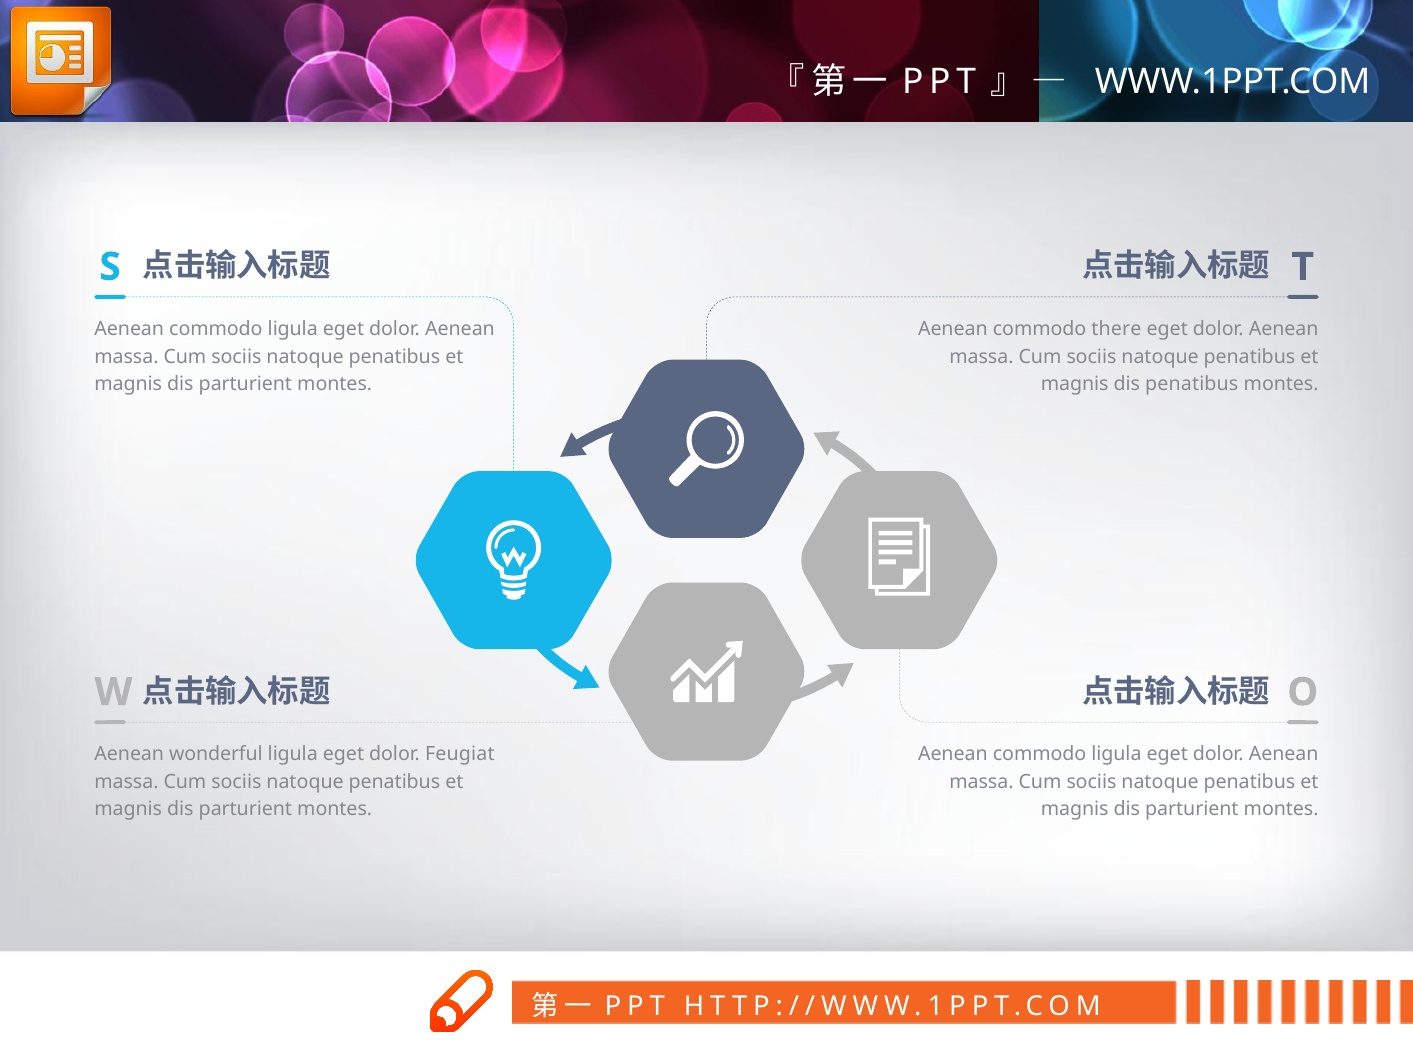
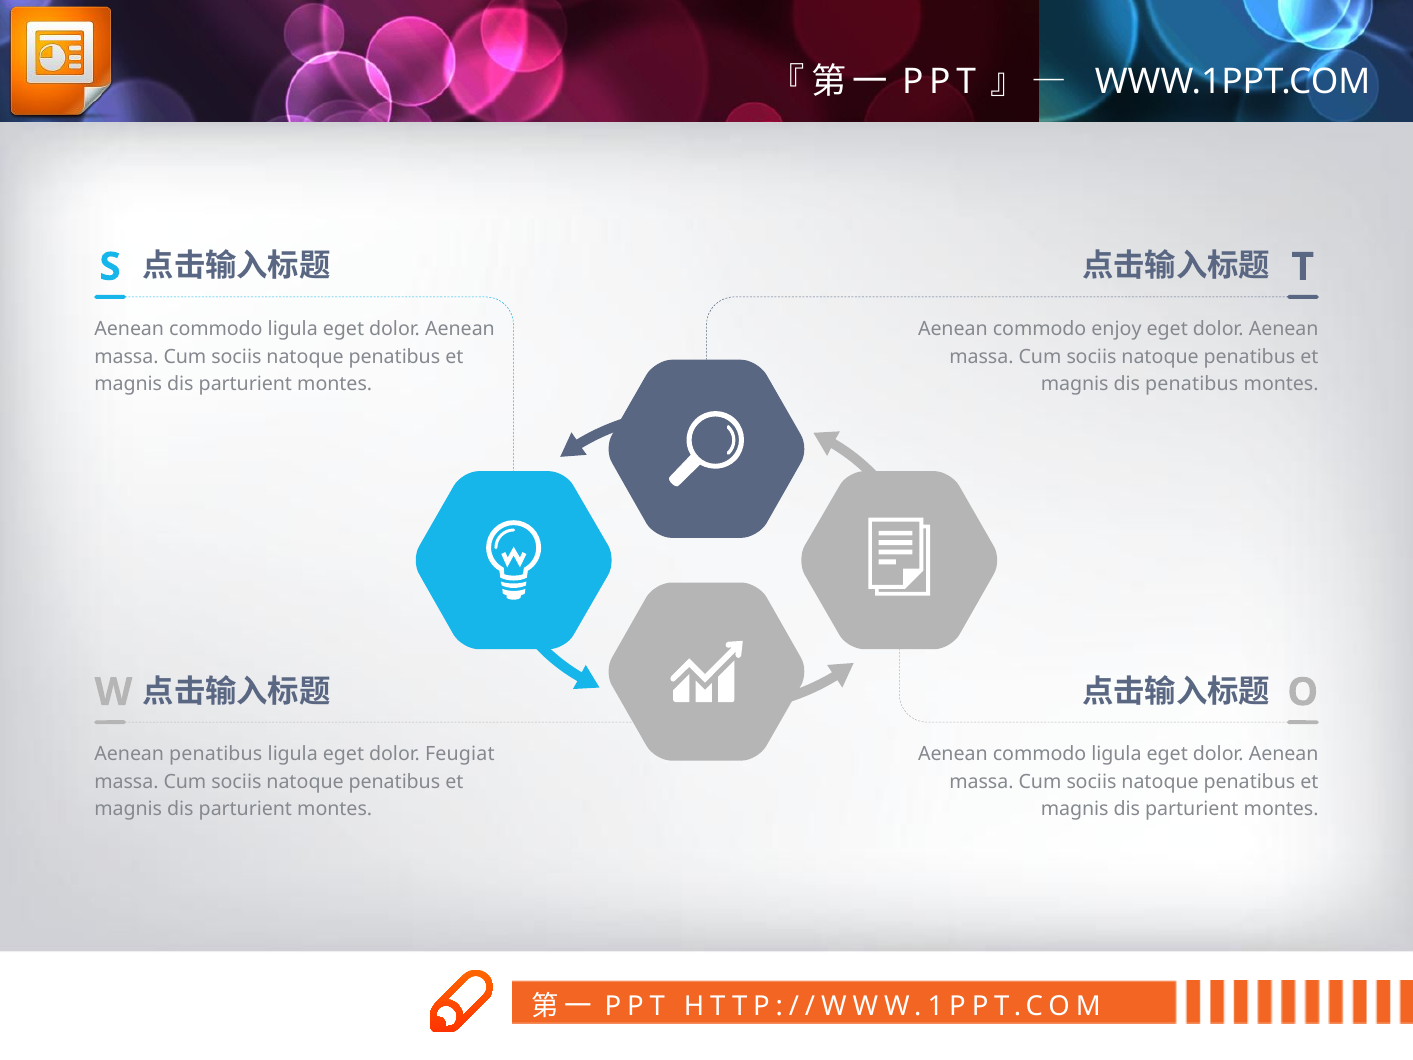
there: there -> enjoy (1116, 329)
Aenean wonderful: wonderful -> penatibus (216, 754)
